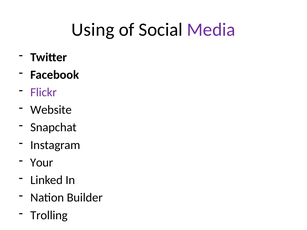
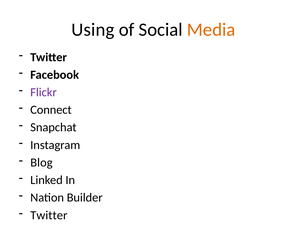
Media colour: purple -> orange (211, 30)
Website: Website -> Connect (51, 110)
Your: Your -> Blog (41, 163)
Trolling: Trolling -> Twitter (49, 215)
